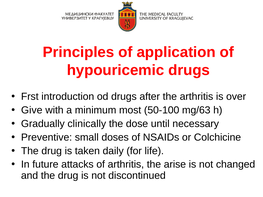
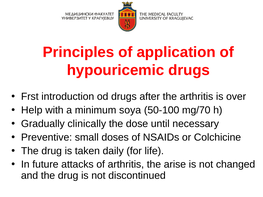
Give: Give -> Help (32, 110)
most: most -> soya (130, 110)
mg/63: mg/63 -> mg/70 (196, 110)
